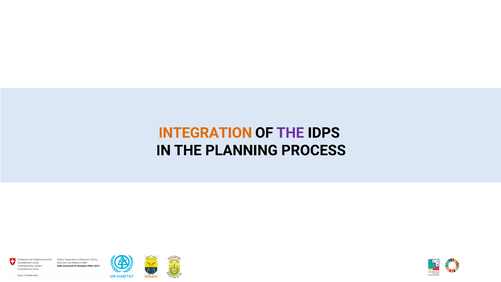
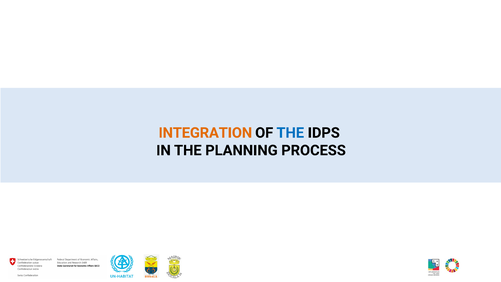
THE colour: purple -> blue (290, 133)
